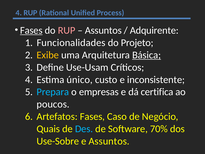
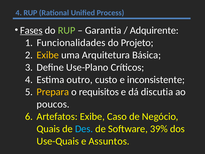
RUP colour: pink -> light green (67, 30)
Assuntos: Assuntos -> Garantia (103, 30)
Básica underline: present -> none (147, 55)
Use-Usam: Use-Usam -> Use-Plano (87, 67)
único: único -> outro (80, 79)
Prepara colour: light blue -> yellow (53, 92)
empresas: empresas -> requisitos (99, 92)
certifica: certifica -> discutia (157, 92)
Artefatos Fases: Fases -> Exibe (92, 116)
70%: 70% -> 39% (159, 129)
Use-Sobre: Use-Sobre -> Use-Quais (58, 141)
